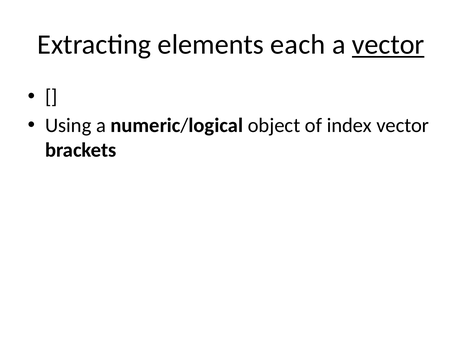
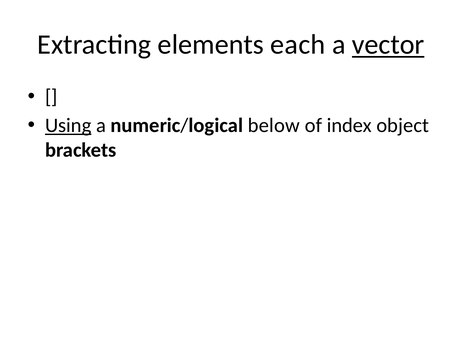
Using underline: none -> present (68, 126)
object: object -> below (274, 126)
index vector: vector -> object (403, 126)
